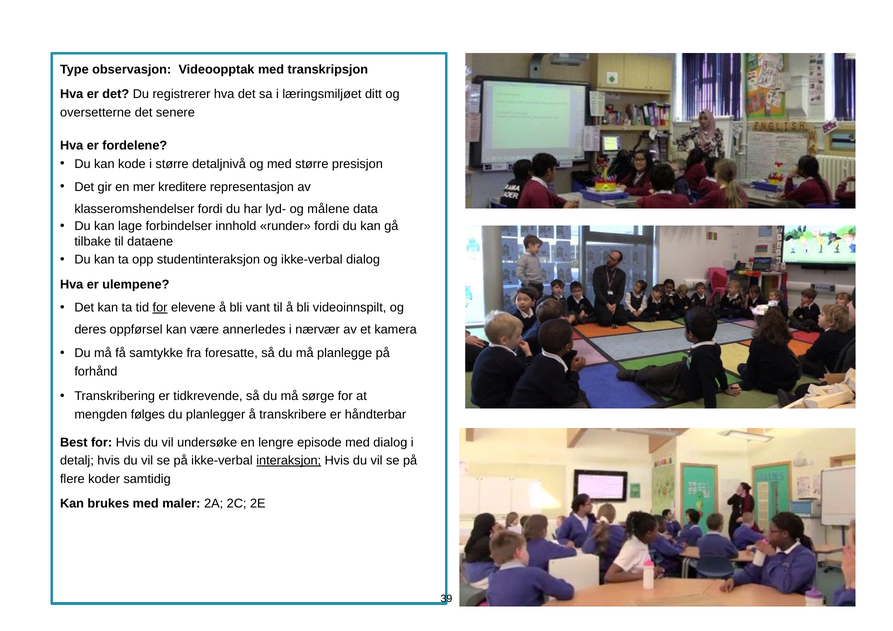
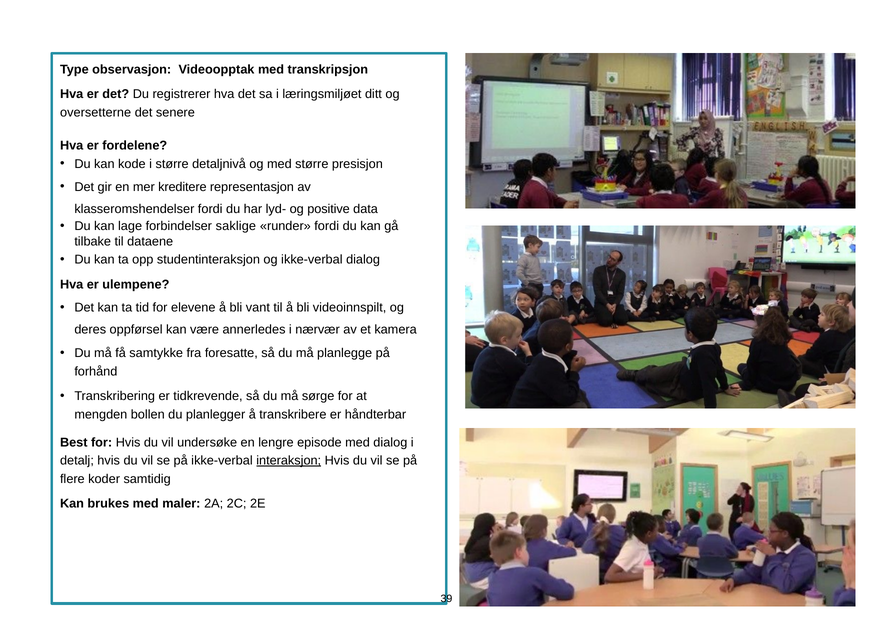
målene: målene -> positive (329, 209)
innhold: innhold -> saklige (236, 226)
for underline: present -> none (160, 308)
følges: følges -> bollen (148, 415)
